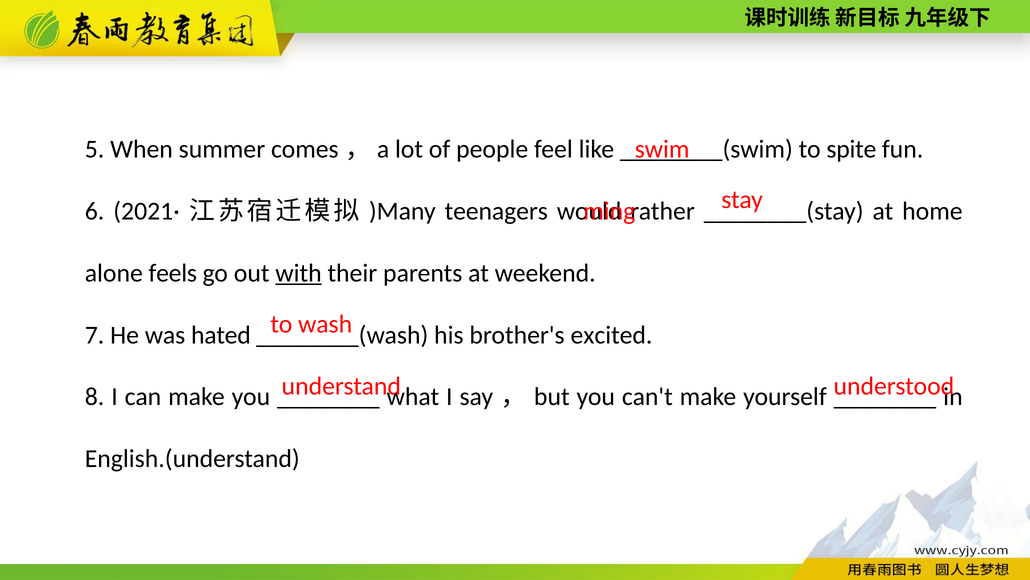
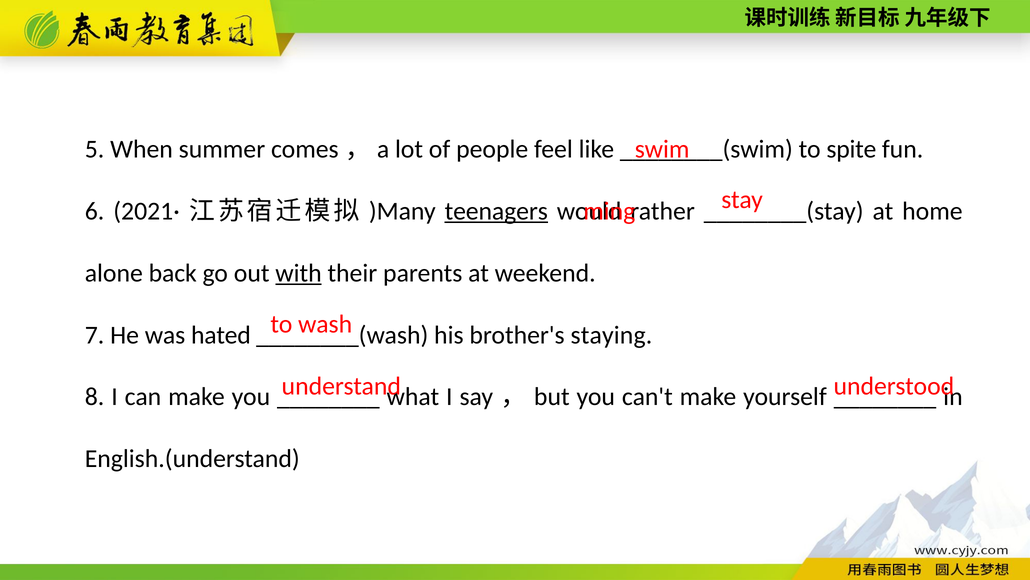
teenagers underline: none -> present (496, 211)
feels: feels -> back (173, 273)
excited: excited -> staying (611, 335)
